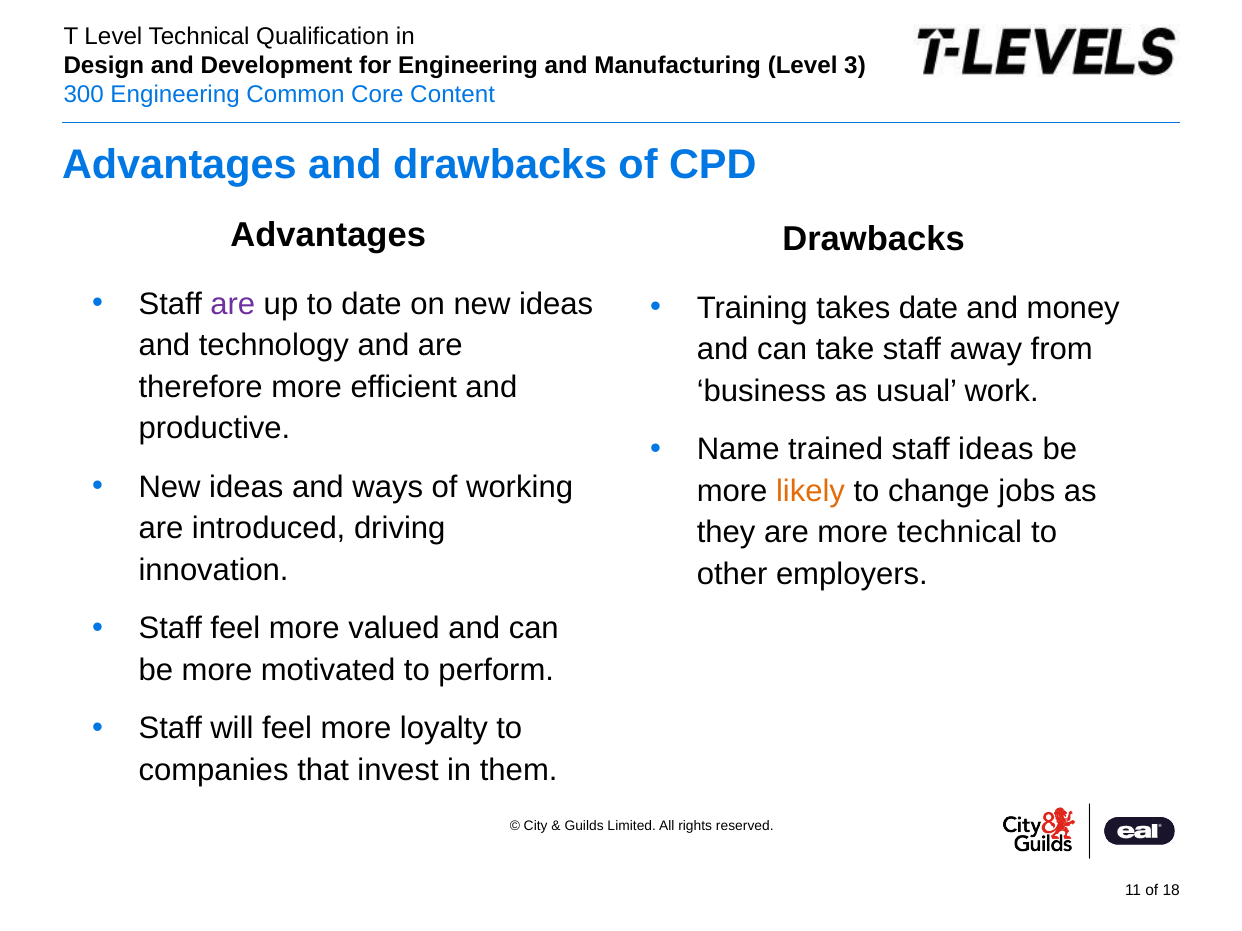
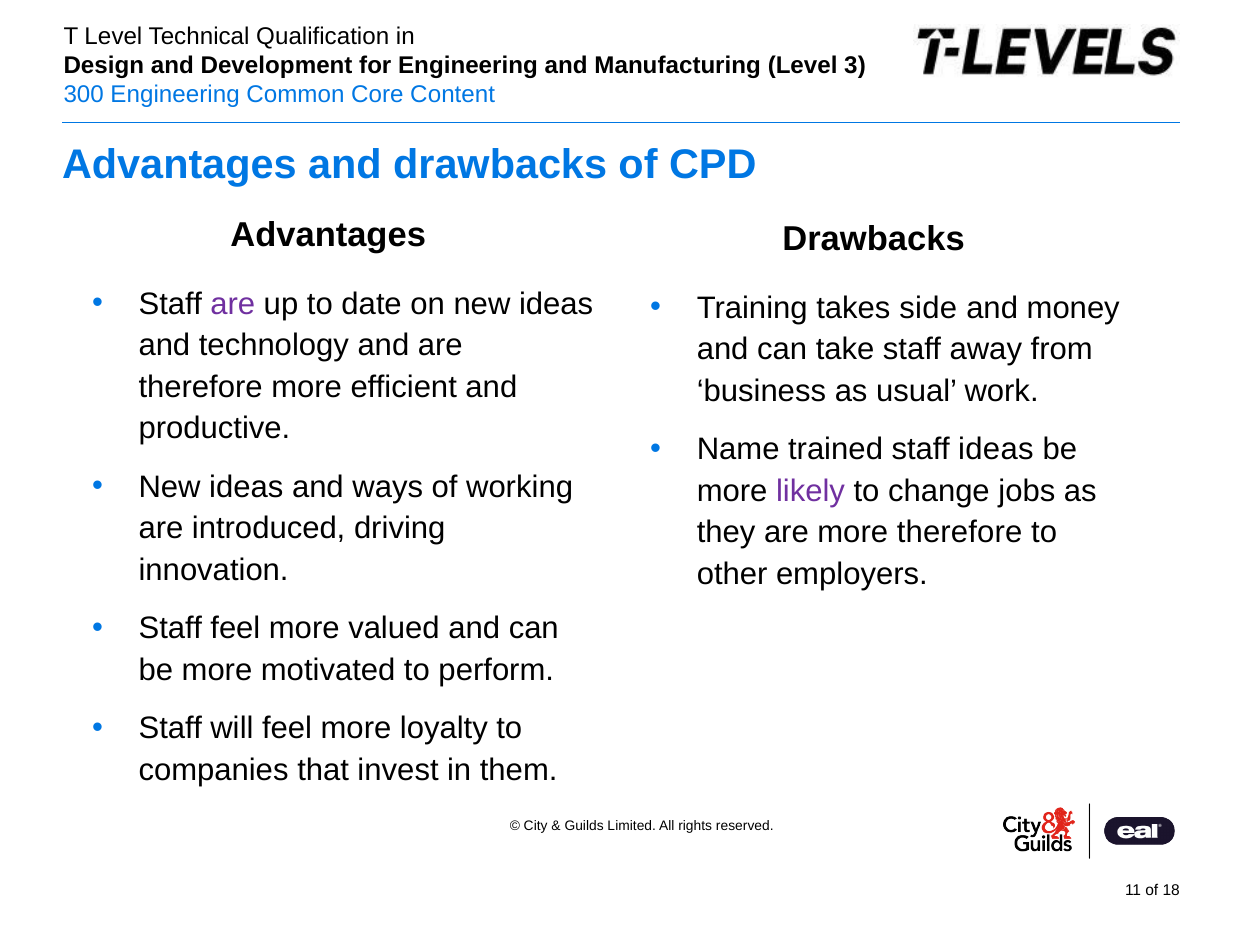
takes date: date -> side (928, 308)
likely colour: orange -> purple (811, 491)
more technical: technical -> therefore (960, 533)
